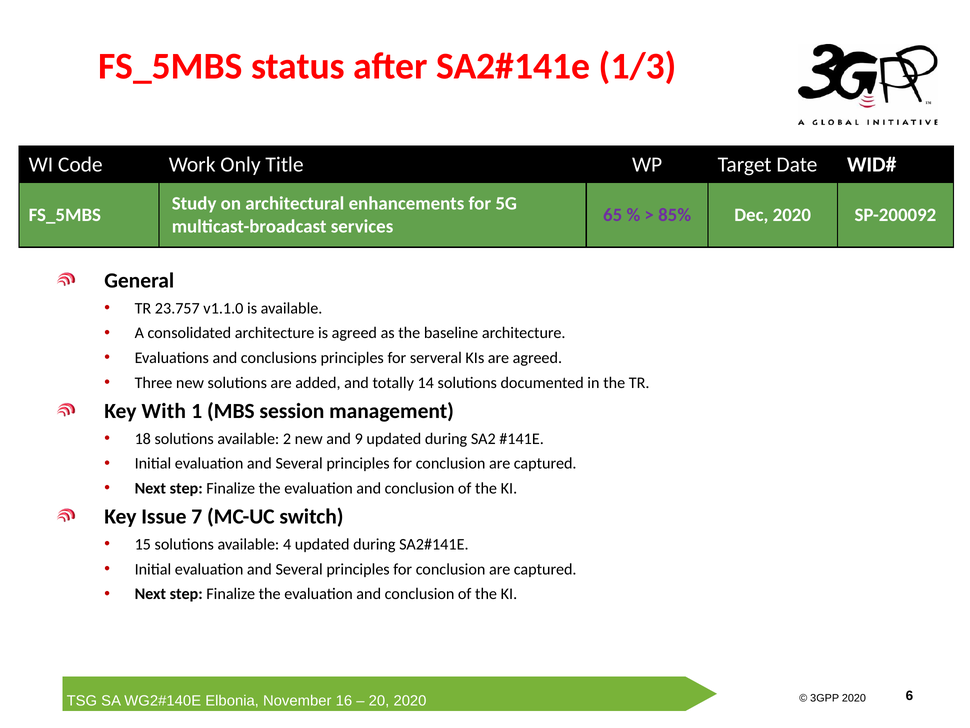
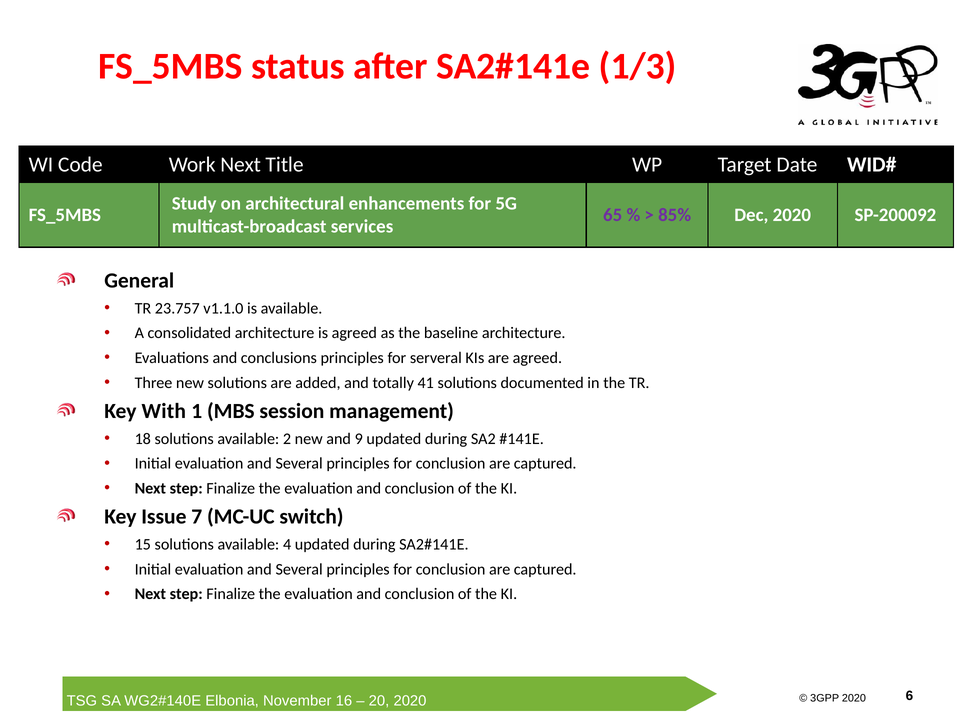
Work Only: Only -> Next (241, 164)
14: 14 -> 41 (426, 382)
